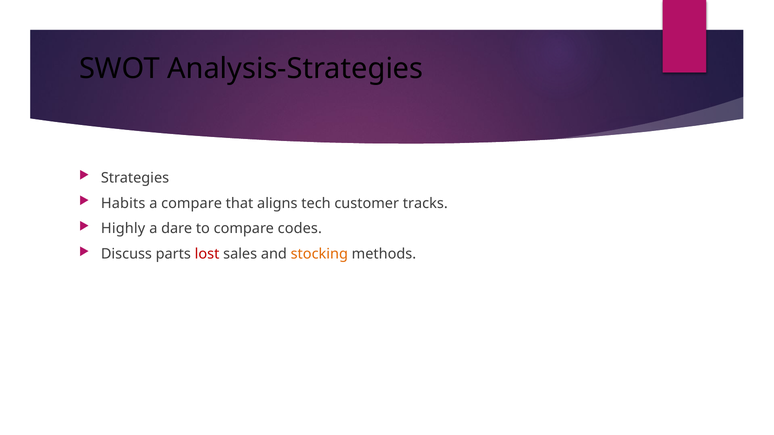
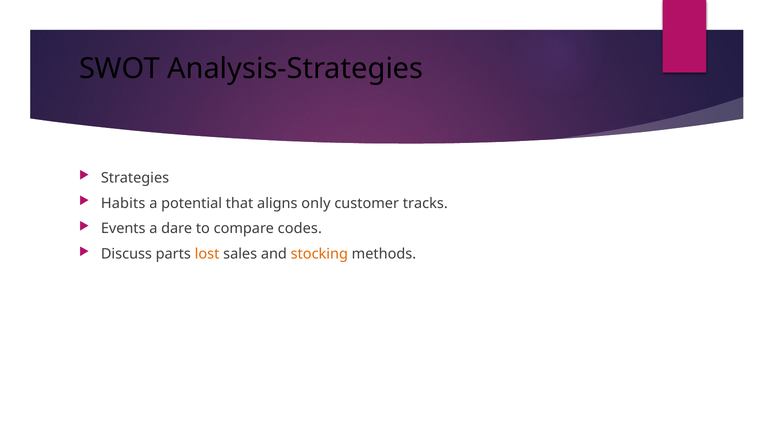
a compare: compare -> potential (192, 203)
tech: tech -> only (316, 203)
Highly: Highly -> Events (123, 229)
lost colour: red -> orange (207, 254)
